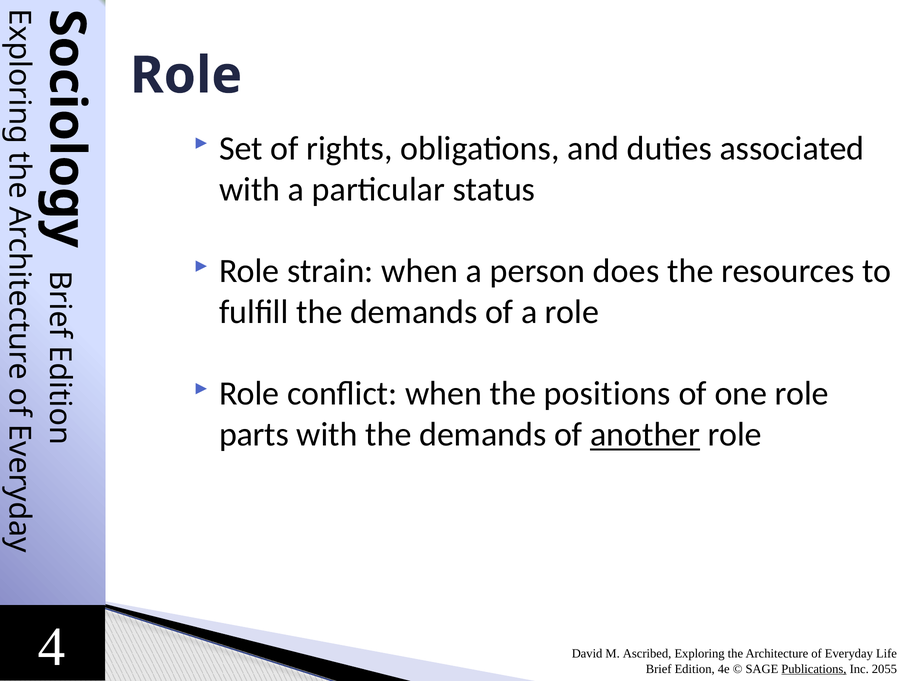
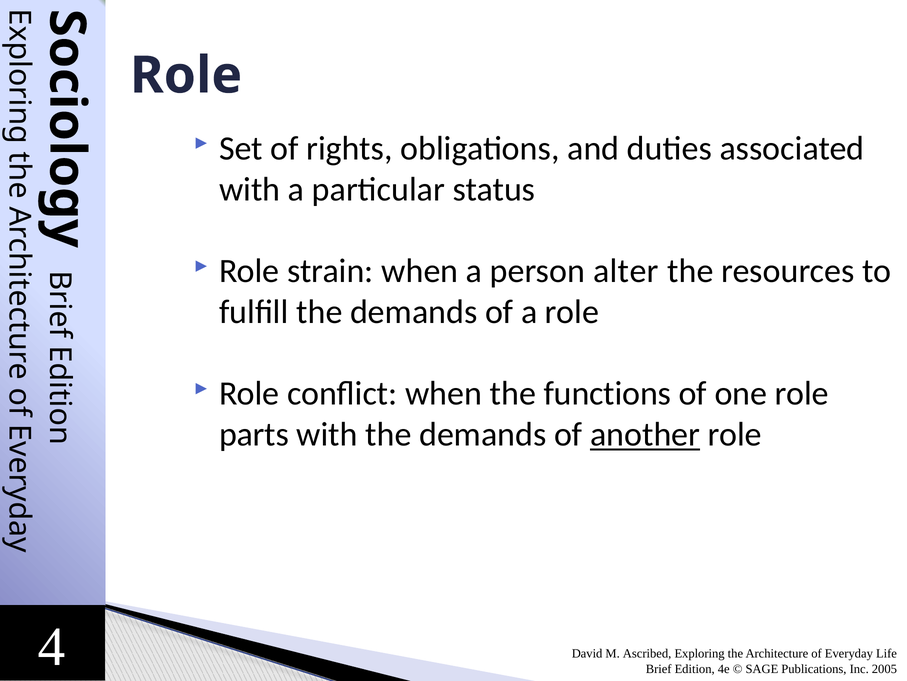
does: does -> alter (626, 271)
positions: positions -> functions (607, 393)
Publications underline: present -> none (814, 668)
2055: 2055 -> 2005 (884, 668)
